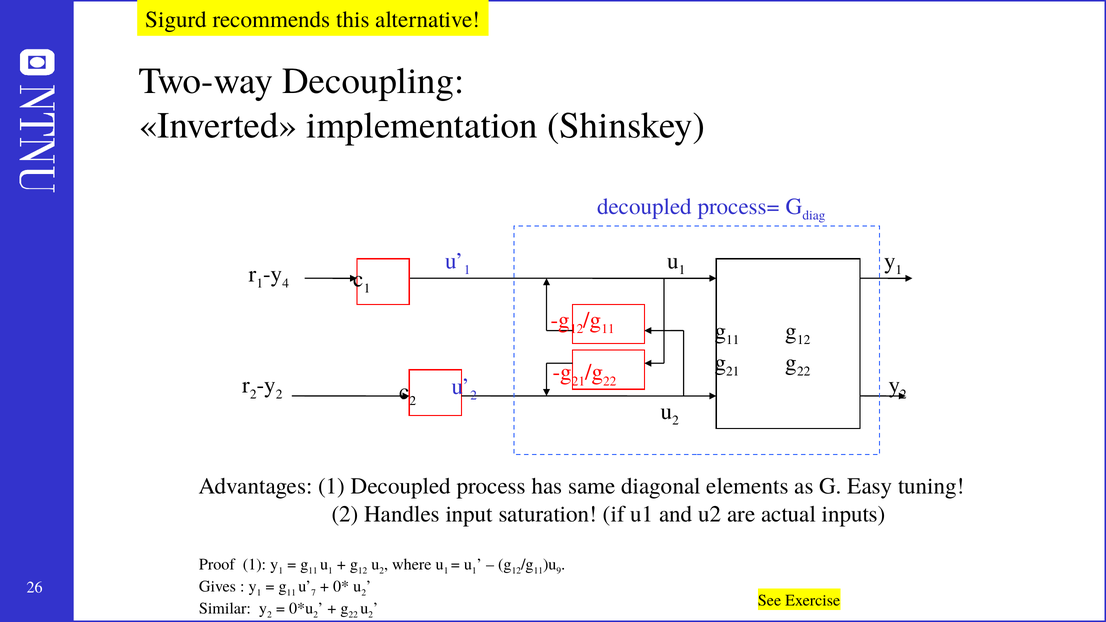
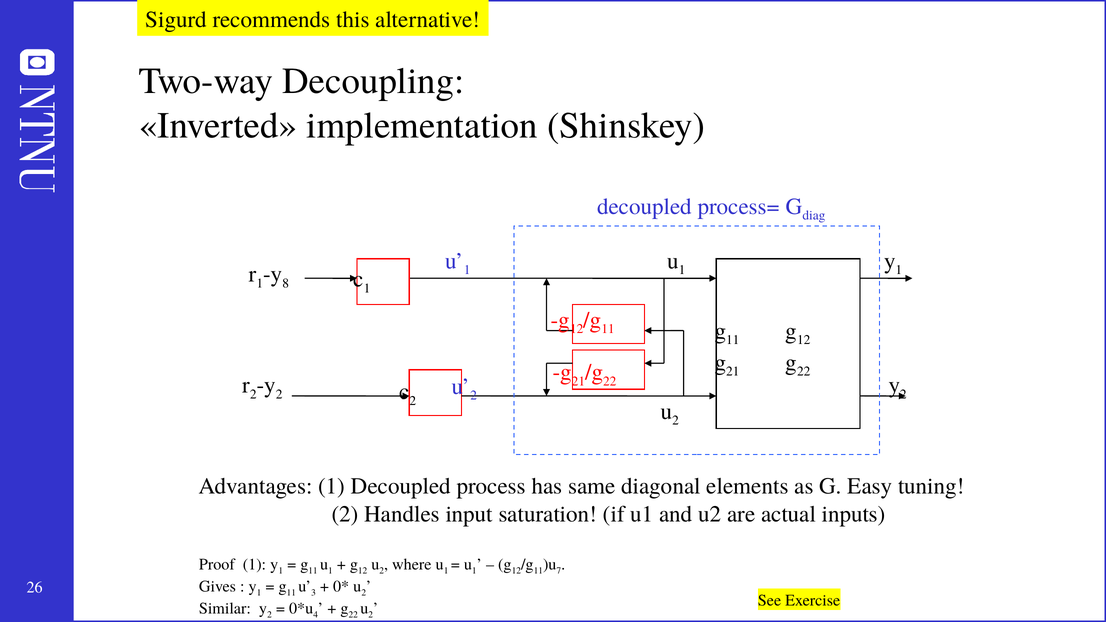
4: 4 -> 8 (286, 283)
9: 9 -> 7 (559, 571)
7: 7 -> 3 (314, 593)
2: 2 -> 4 (316, 615)
